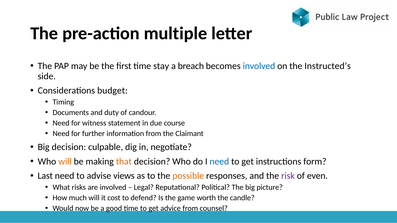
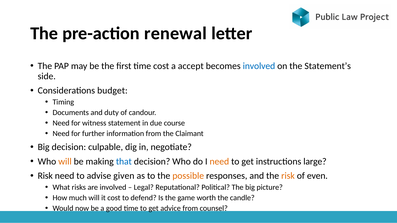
multiple: multiple -> renewal (175, 33)
time stay: stay -> cost (161, 66)
breach: breach -> accept (191, 66)
Instructed’s: Instructed’s -> Statement’s (328, 66)
that colour: orange -> blue (124, 162)
need colour: blue -> orange (219, 162)
form: form -> large (315, 162)
Last: Last -> Risk (45, 176)
views: views -> given (124, 176)
risk colour: purple -> orange (288, 176)
